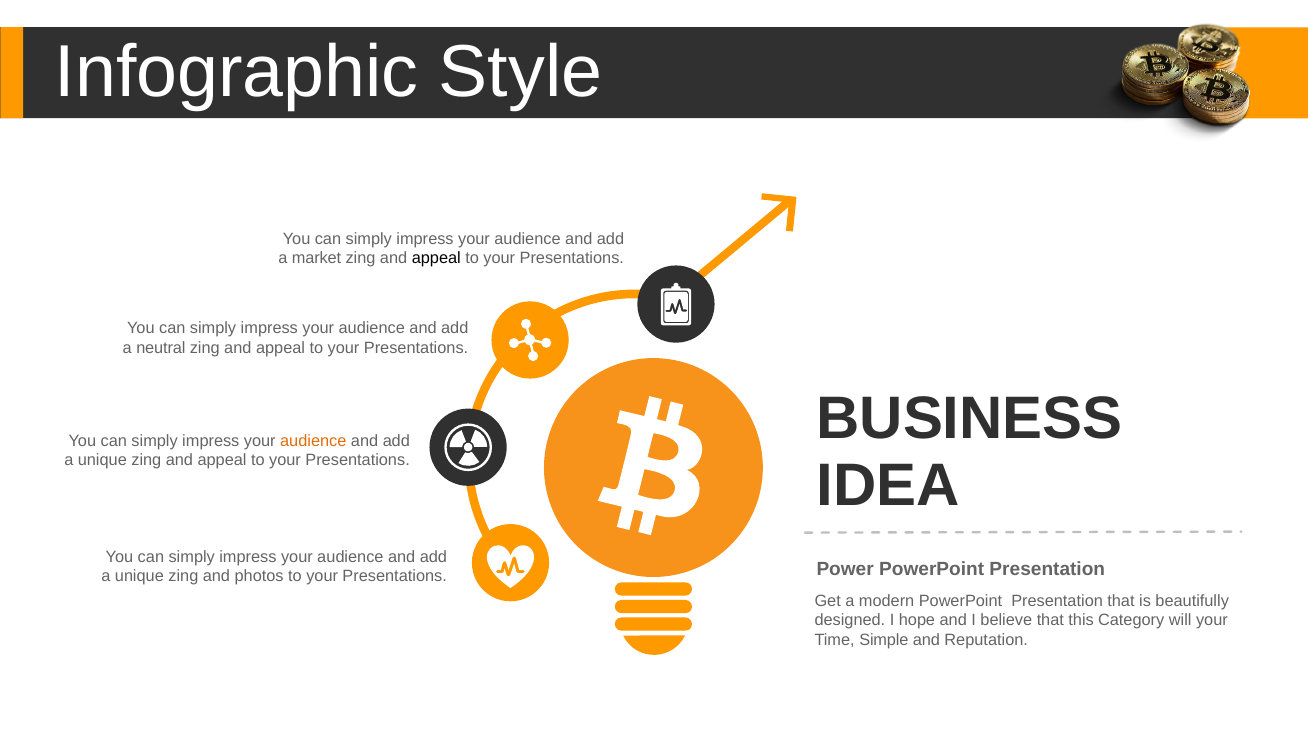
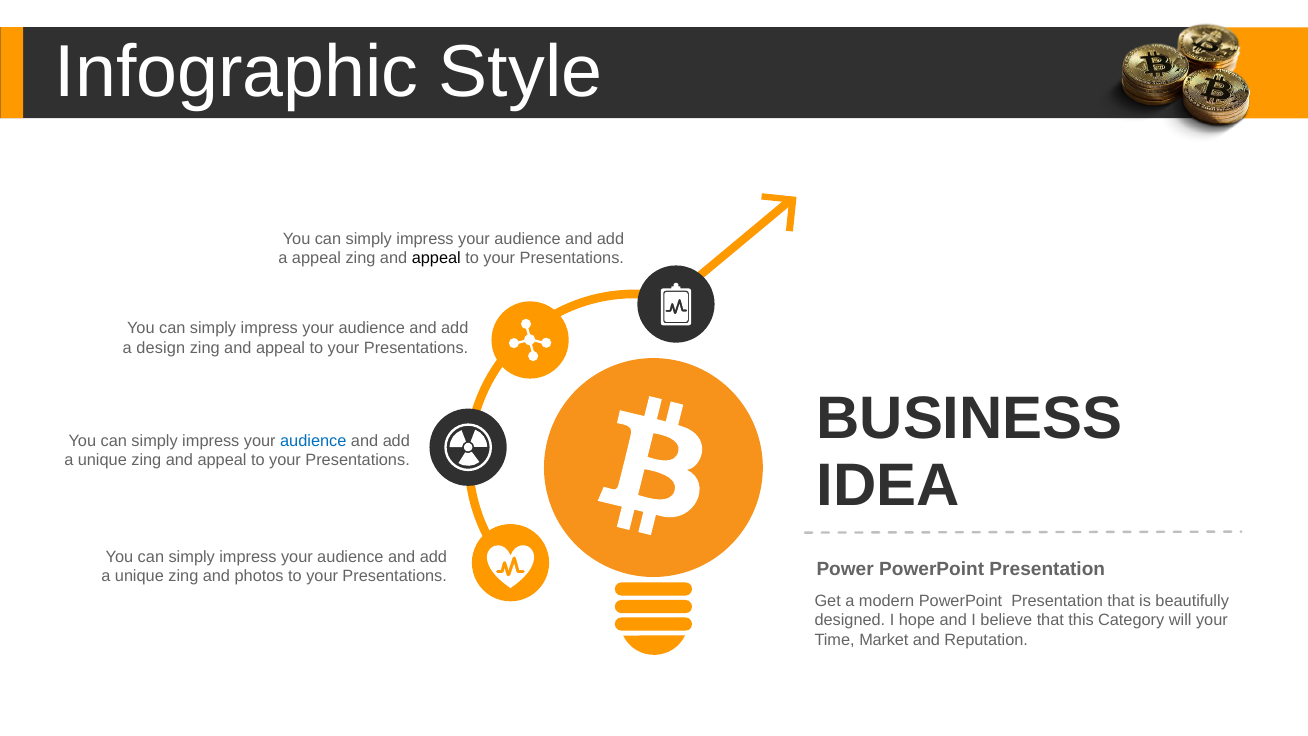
a market: market -> appeal (317, 258)
neutral: neutral -> design (161, 348)
audience colour: orange -> blue (313, 441)
Simple: Simple -> Market (884, 640)
